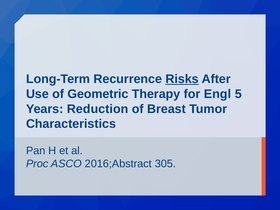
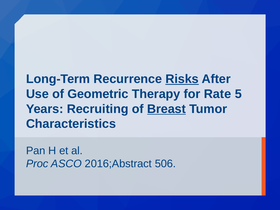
Engl: Engl -> Rate (218, 94)
Reduction: Reduction -> Recruiting (98, 109)
Breast underline: none -> present (166, 109)
305: 305 -> 506 (165, 164)
